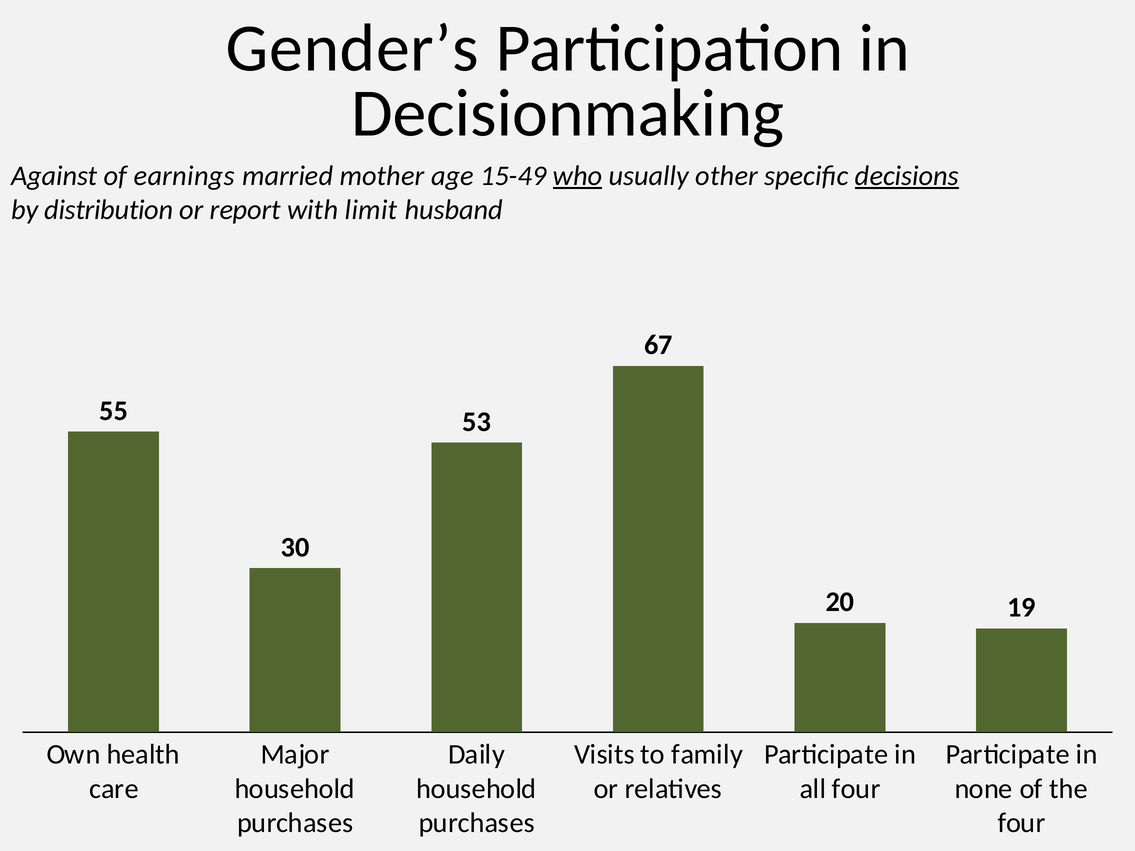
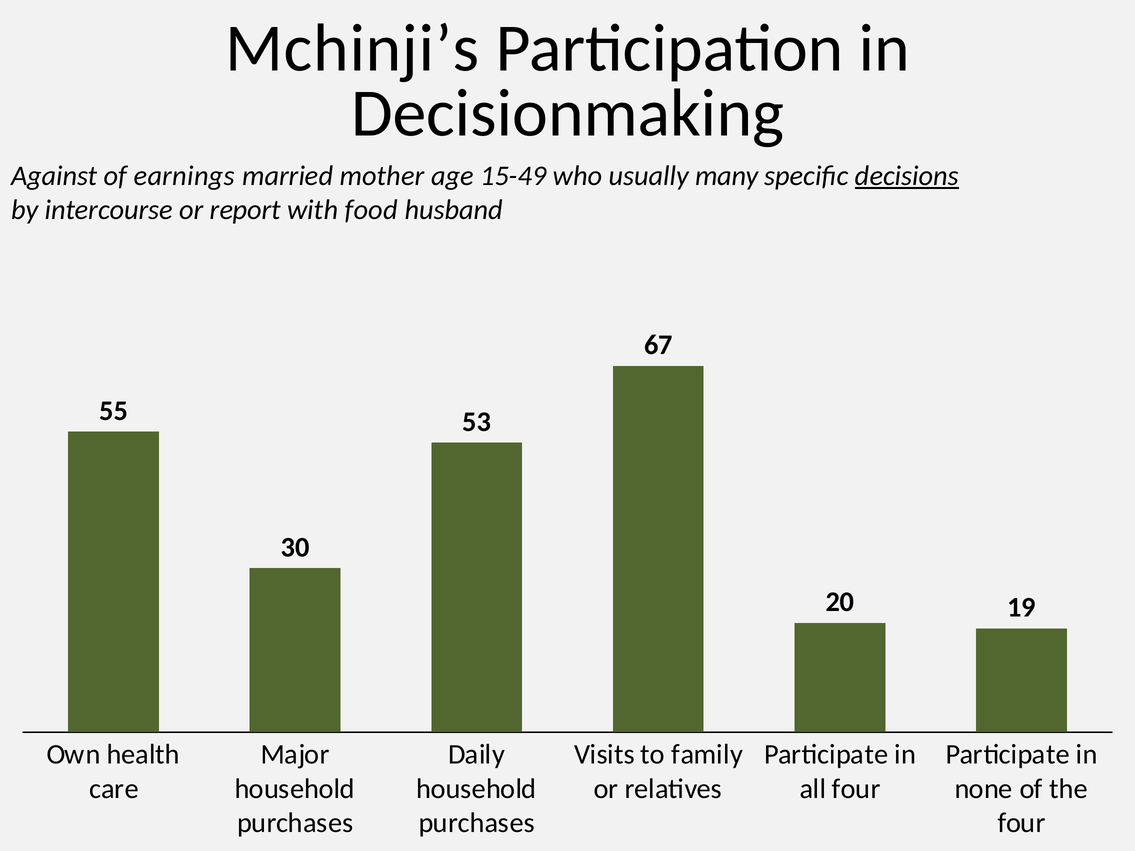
Gender’s: Gender’s -> Mchinji’s (352, 49)
who underline: present -> none (577, 176)
other: other -> many (727, 176)
distribution: distribution -> intercourse (109, 210)
limit: limit -> food (371, 210)
